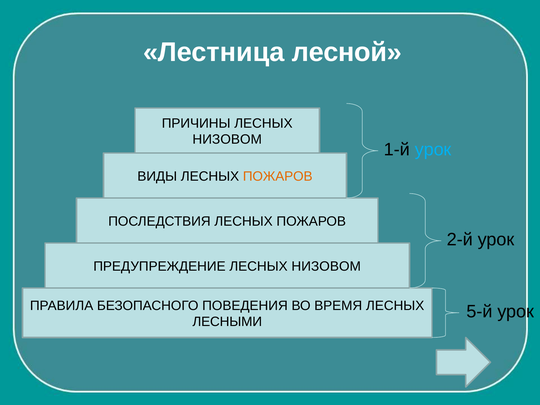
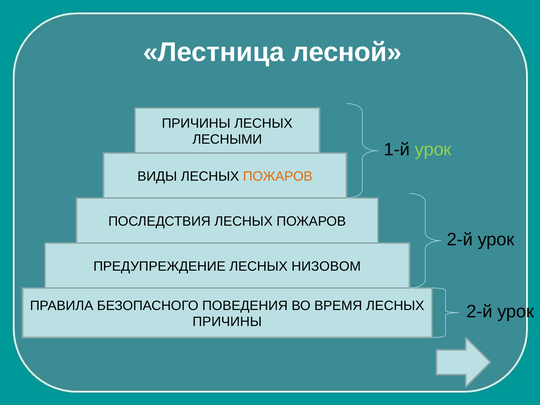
НИЗОВОМ: НИЗОВОМ -> ЛЕСНЫМИ (227, 140)
урок colour: light blue -> light green (433, 150)
5-й: 5-й -> 2-й (479, 312)
ЛЕСНЫМИ: ЛЕСНЫМИ -> ПРИЧИНЫ (227, 322)
